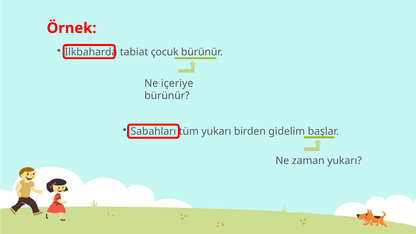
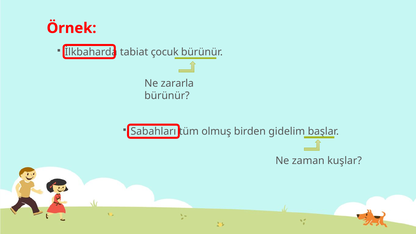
içeriye: içeriye -> zararla (177, 83)
tüm yukarı: yukarı -> olmuş (216, 131)
zaman yukarı: yukarı -> kuşlar (345, 161)
